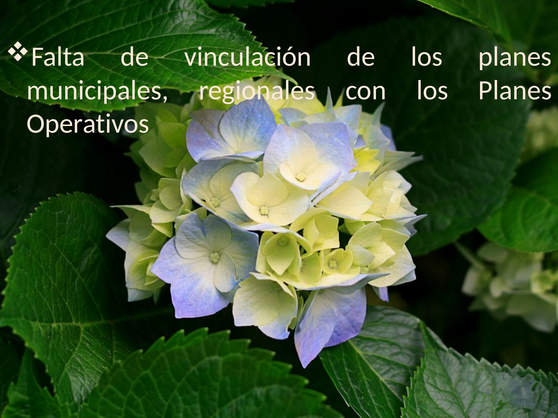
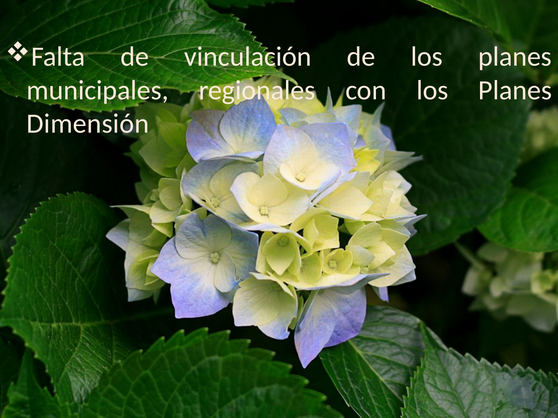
Operativos: Operativos -> Dimensión (88, 124)
